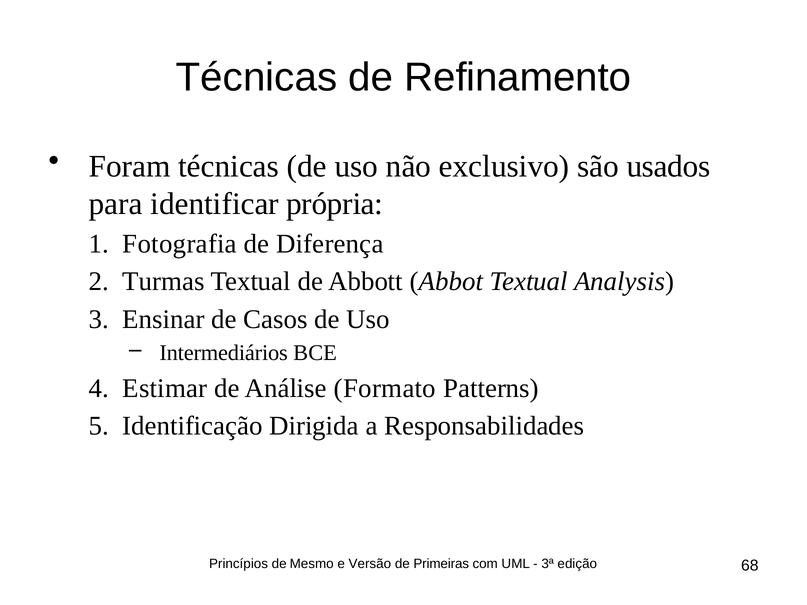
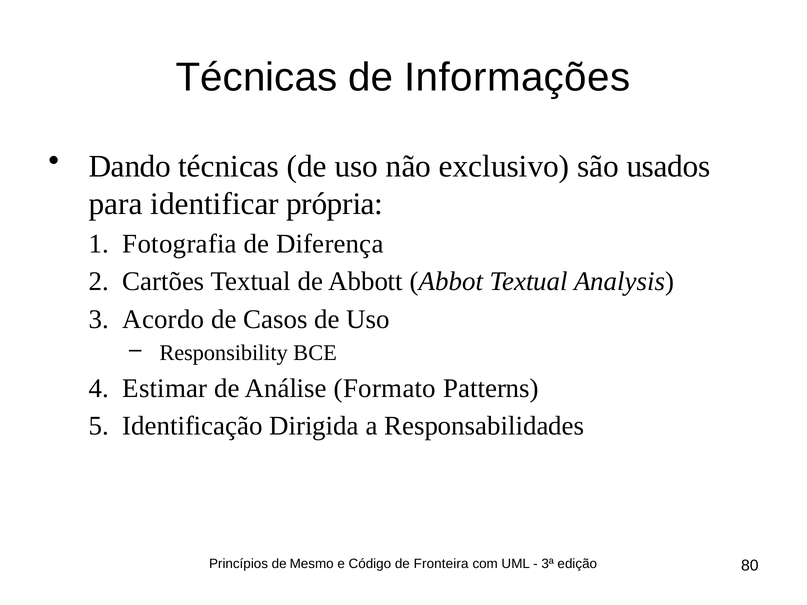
Refinamento: Refinamento -> Informações (517, 77)
Foram: Foram -> Dando (130, 166)
Turmas: Turmas -> Cartões (163, 282)
Ensinar: Ensinar -> Acordo (163, 319)
Intermediários: Intermediários -> Responsibility (224, 353)
Versão: Versão -> Código (370, 564)
Primeiras: Primeiras -> Fronteira (441, 564)
68: 68 -> 80 (750, 566)
